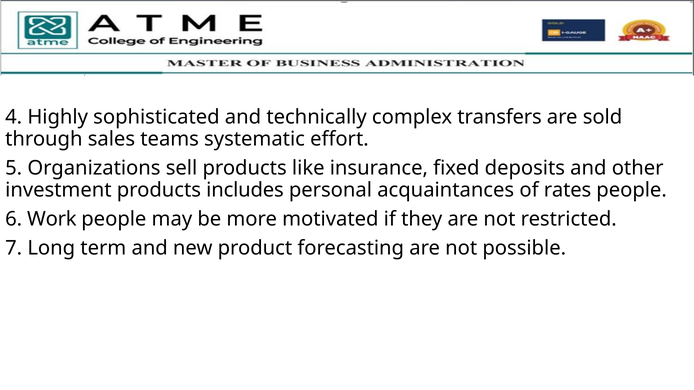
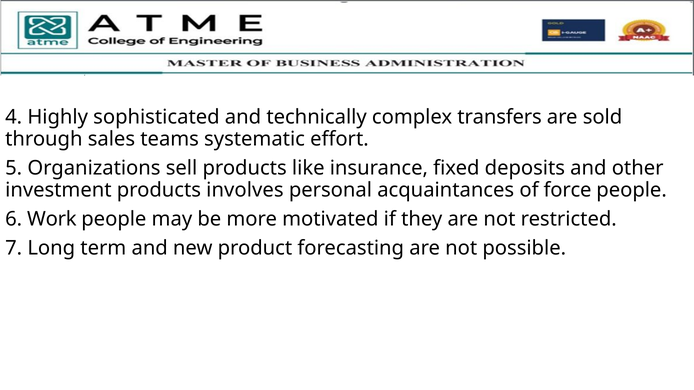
includes: includes -> involves (245, 190)
rates: rates -> force (568, 190)
